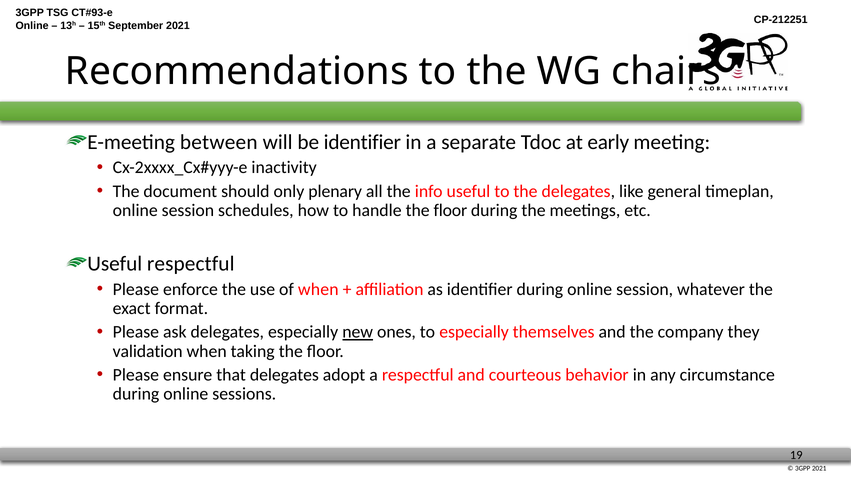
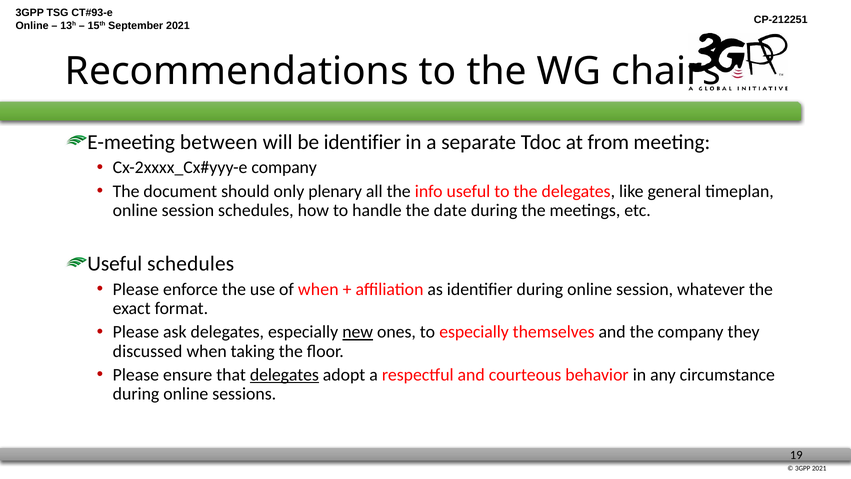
early: early -> from (608, 142)
inactivity: inactivity -> company (284, 167)
handle the floor: floor -> date (450, 210)
Useful respectful: respectful -> schedules (191, 264)
validation: validation -> discussed (148, 351)
delegates underline: none -> present (284, 375)
